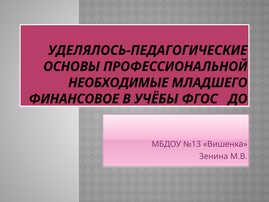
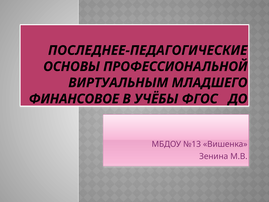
УДЕЛЯЛОСЬ-ПЕДАГОГИЧЕСКИЕ: УДЕЛЯЛОСЬ-ПЕДАГОГИЧЕСКИЕ -> ПОСЛЕДНЕЕ-ПЕДАГОГИЧЕСКИЕ (148, 50)
НЕОБХОДИМЫЕ: НЕОБХОДИМЫЕ -> ВИРТУАЛЬНЫМ (118, 83)
